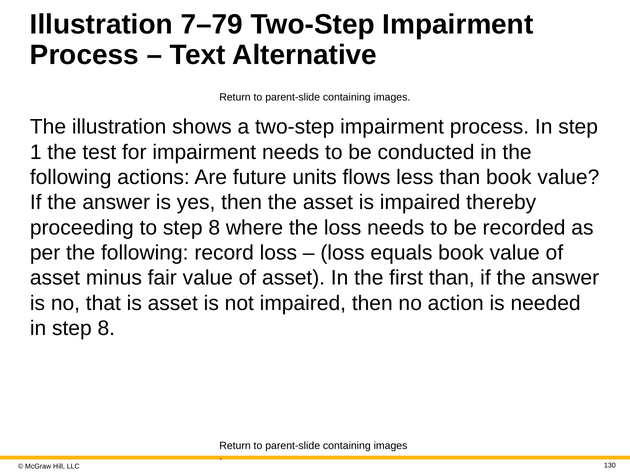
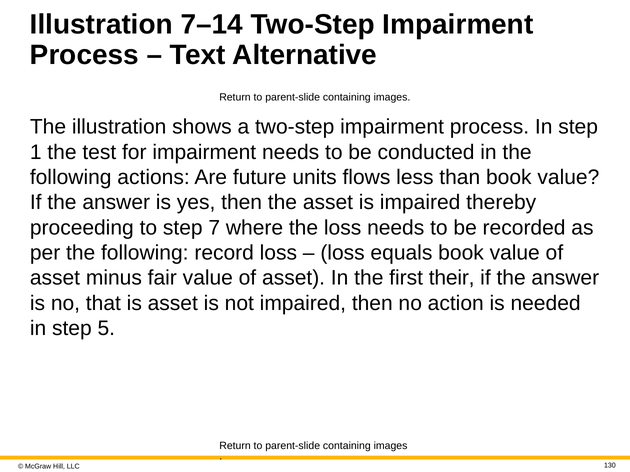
7–79: 7–79 -> 7–14 (212, 25)
to step 8: 8 -> 7 (214, 228)
first than: than -> their (452, 278)
in step 8: 8 -> 5 (106, 329)
